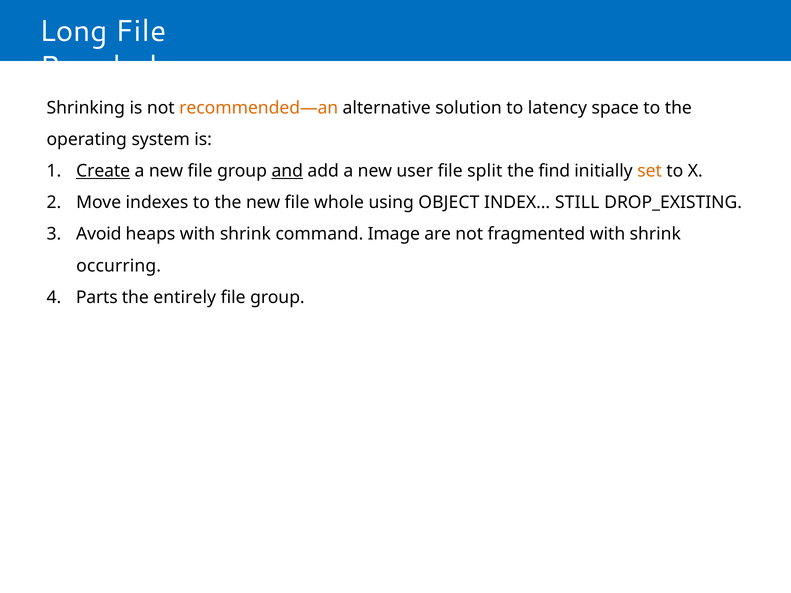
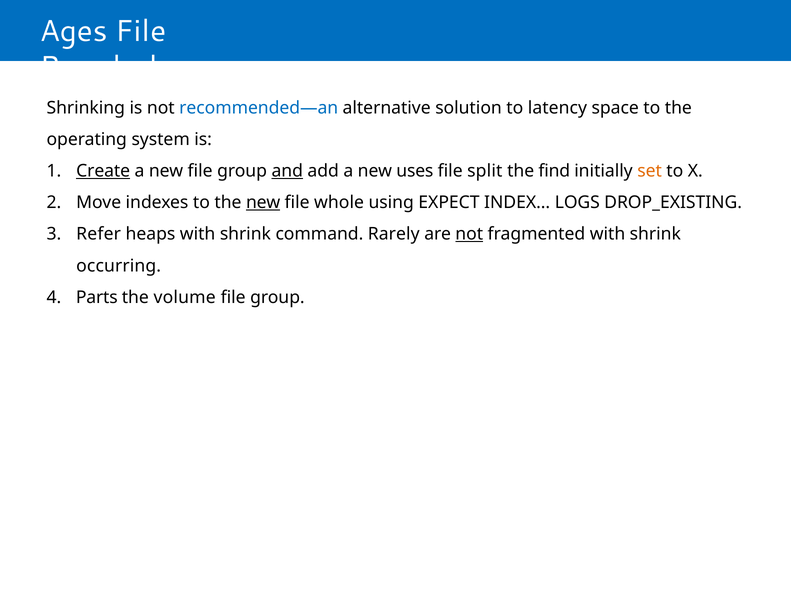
Long: Long -> Ages (74, 31)
recommended—an colour: orange -> blue (259, 108)
user: user -> uses (415, 171)
new underline: none -> present (263, 203)
OBJECT: OBJECT -> EXPECT (449, 203)
STILL: STILL -> LOGS (577, 203)
Avoid: Avoid -> Refer (99, 234)
Image: Image -> Rarely (394, 234)
not underline: none -> present (469, 234)
entirely: entirely -> volume (185, 297)
